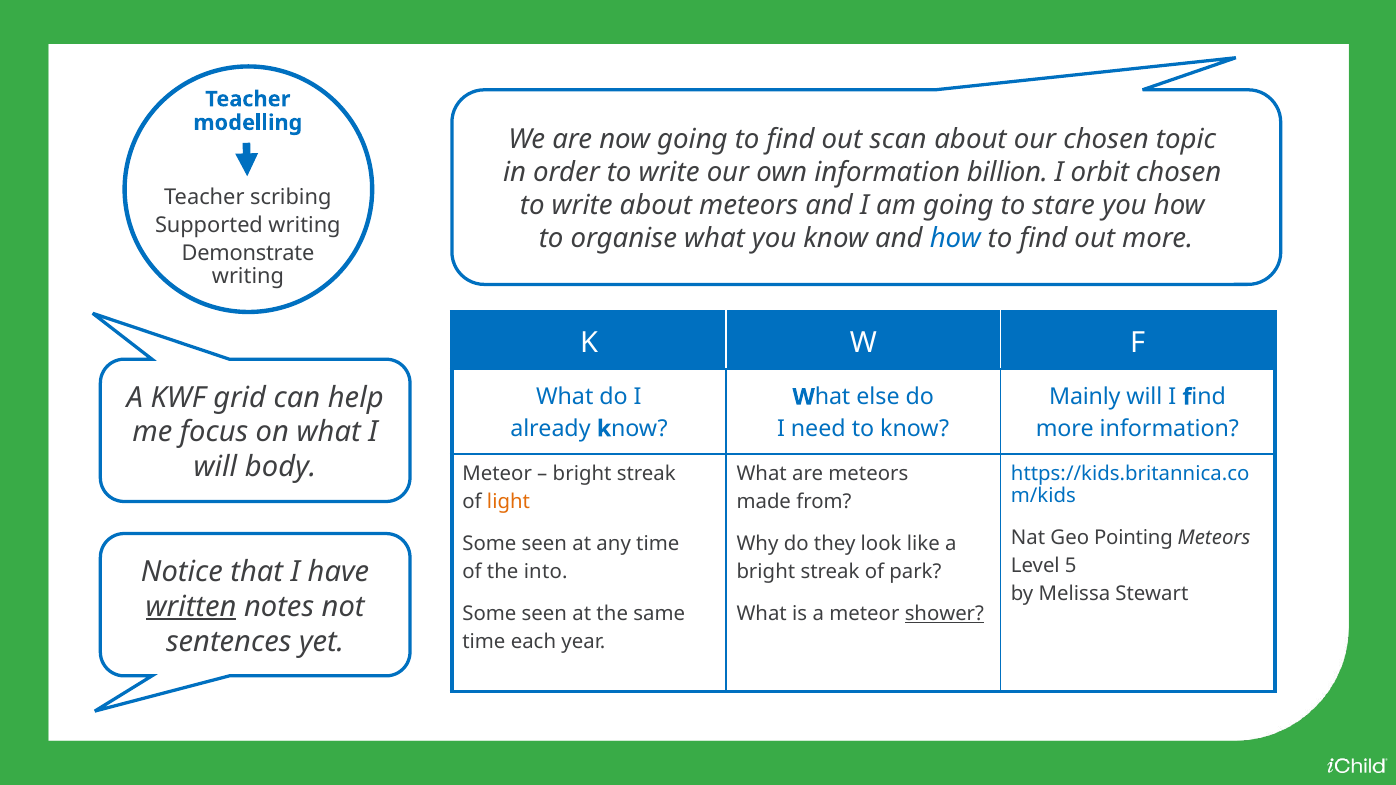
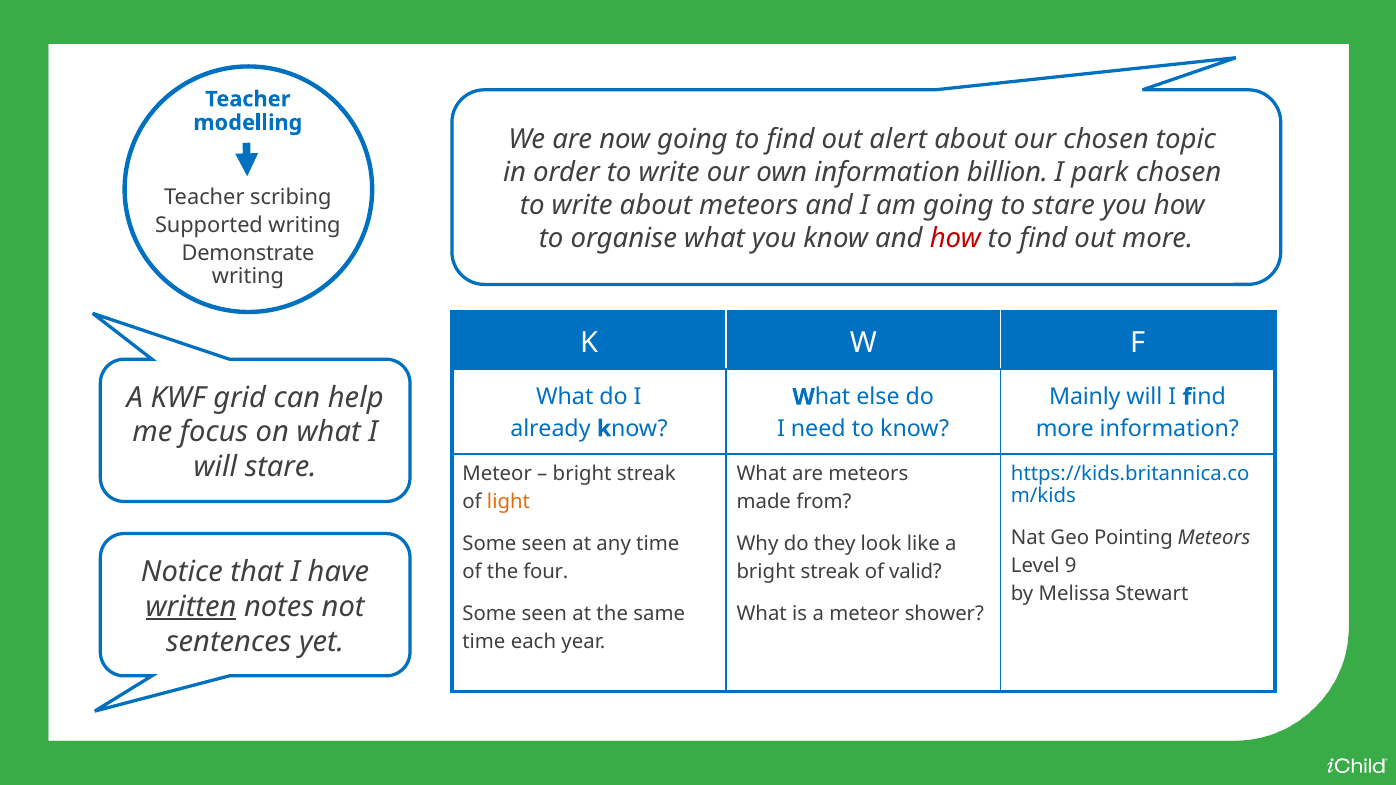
scan: scan -> alert (898, 139)
orbit: orbit -> park (1100, 173)
how colour: blue -> red (955, 239)
will body: body -> stare (281, 467)
5: 5 -> 9 (1071, 566)
into: into -> four (546, 572)
park: park -> valid (916, 572)
shower underline: present -> none (944, 614)
